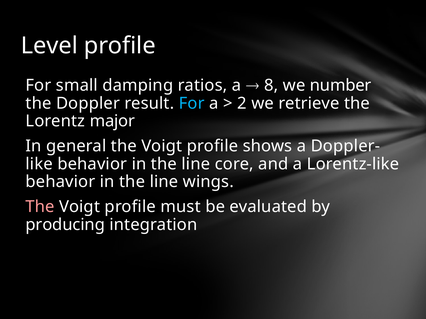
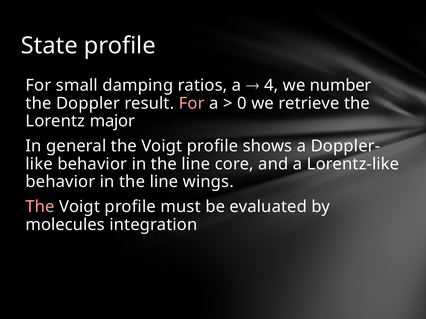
Level: Level -> State (49, 46)
8: 8 -> 4 (271, 86)
For colour: light blue -> pink (192, 103)
2: 2 -> 0 (242, 103)
producing: producing -> molecules (65, 225)
